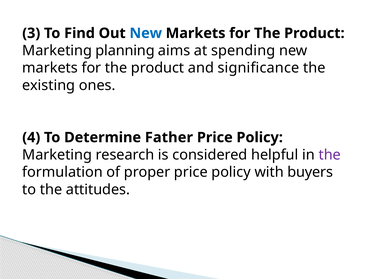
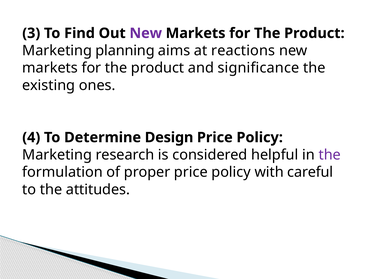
New colour: blue -> purple (146, 33)
spending: spending -> reactions (243, 51)
Father: Father -> Design (169, 137)
buyers: buyers -> careful (310, 172)
